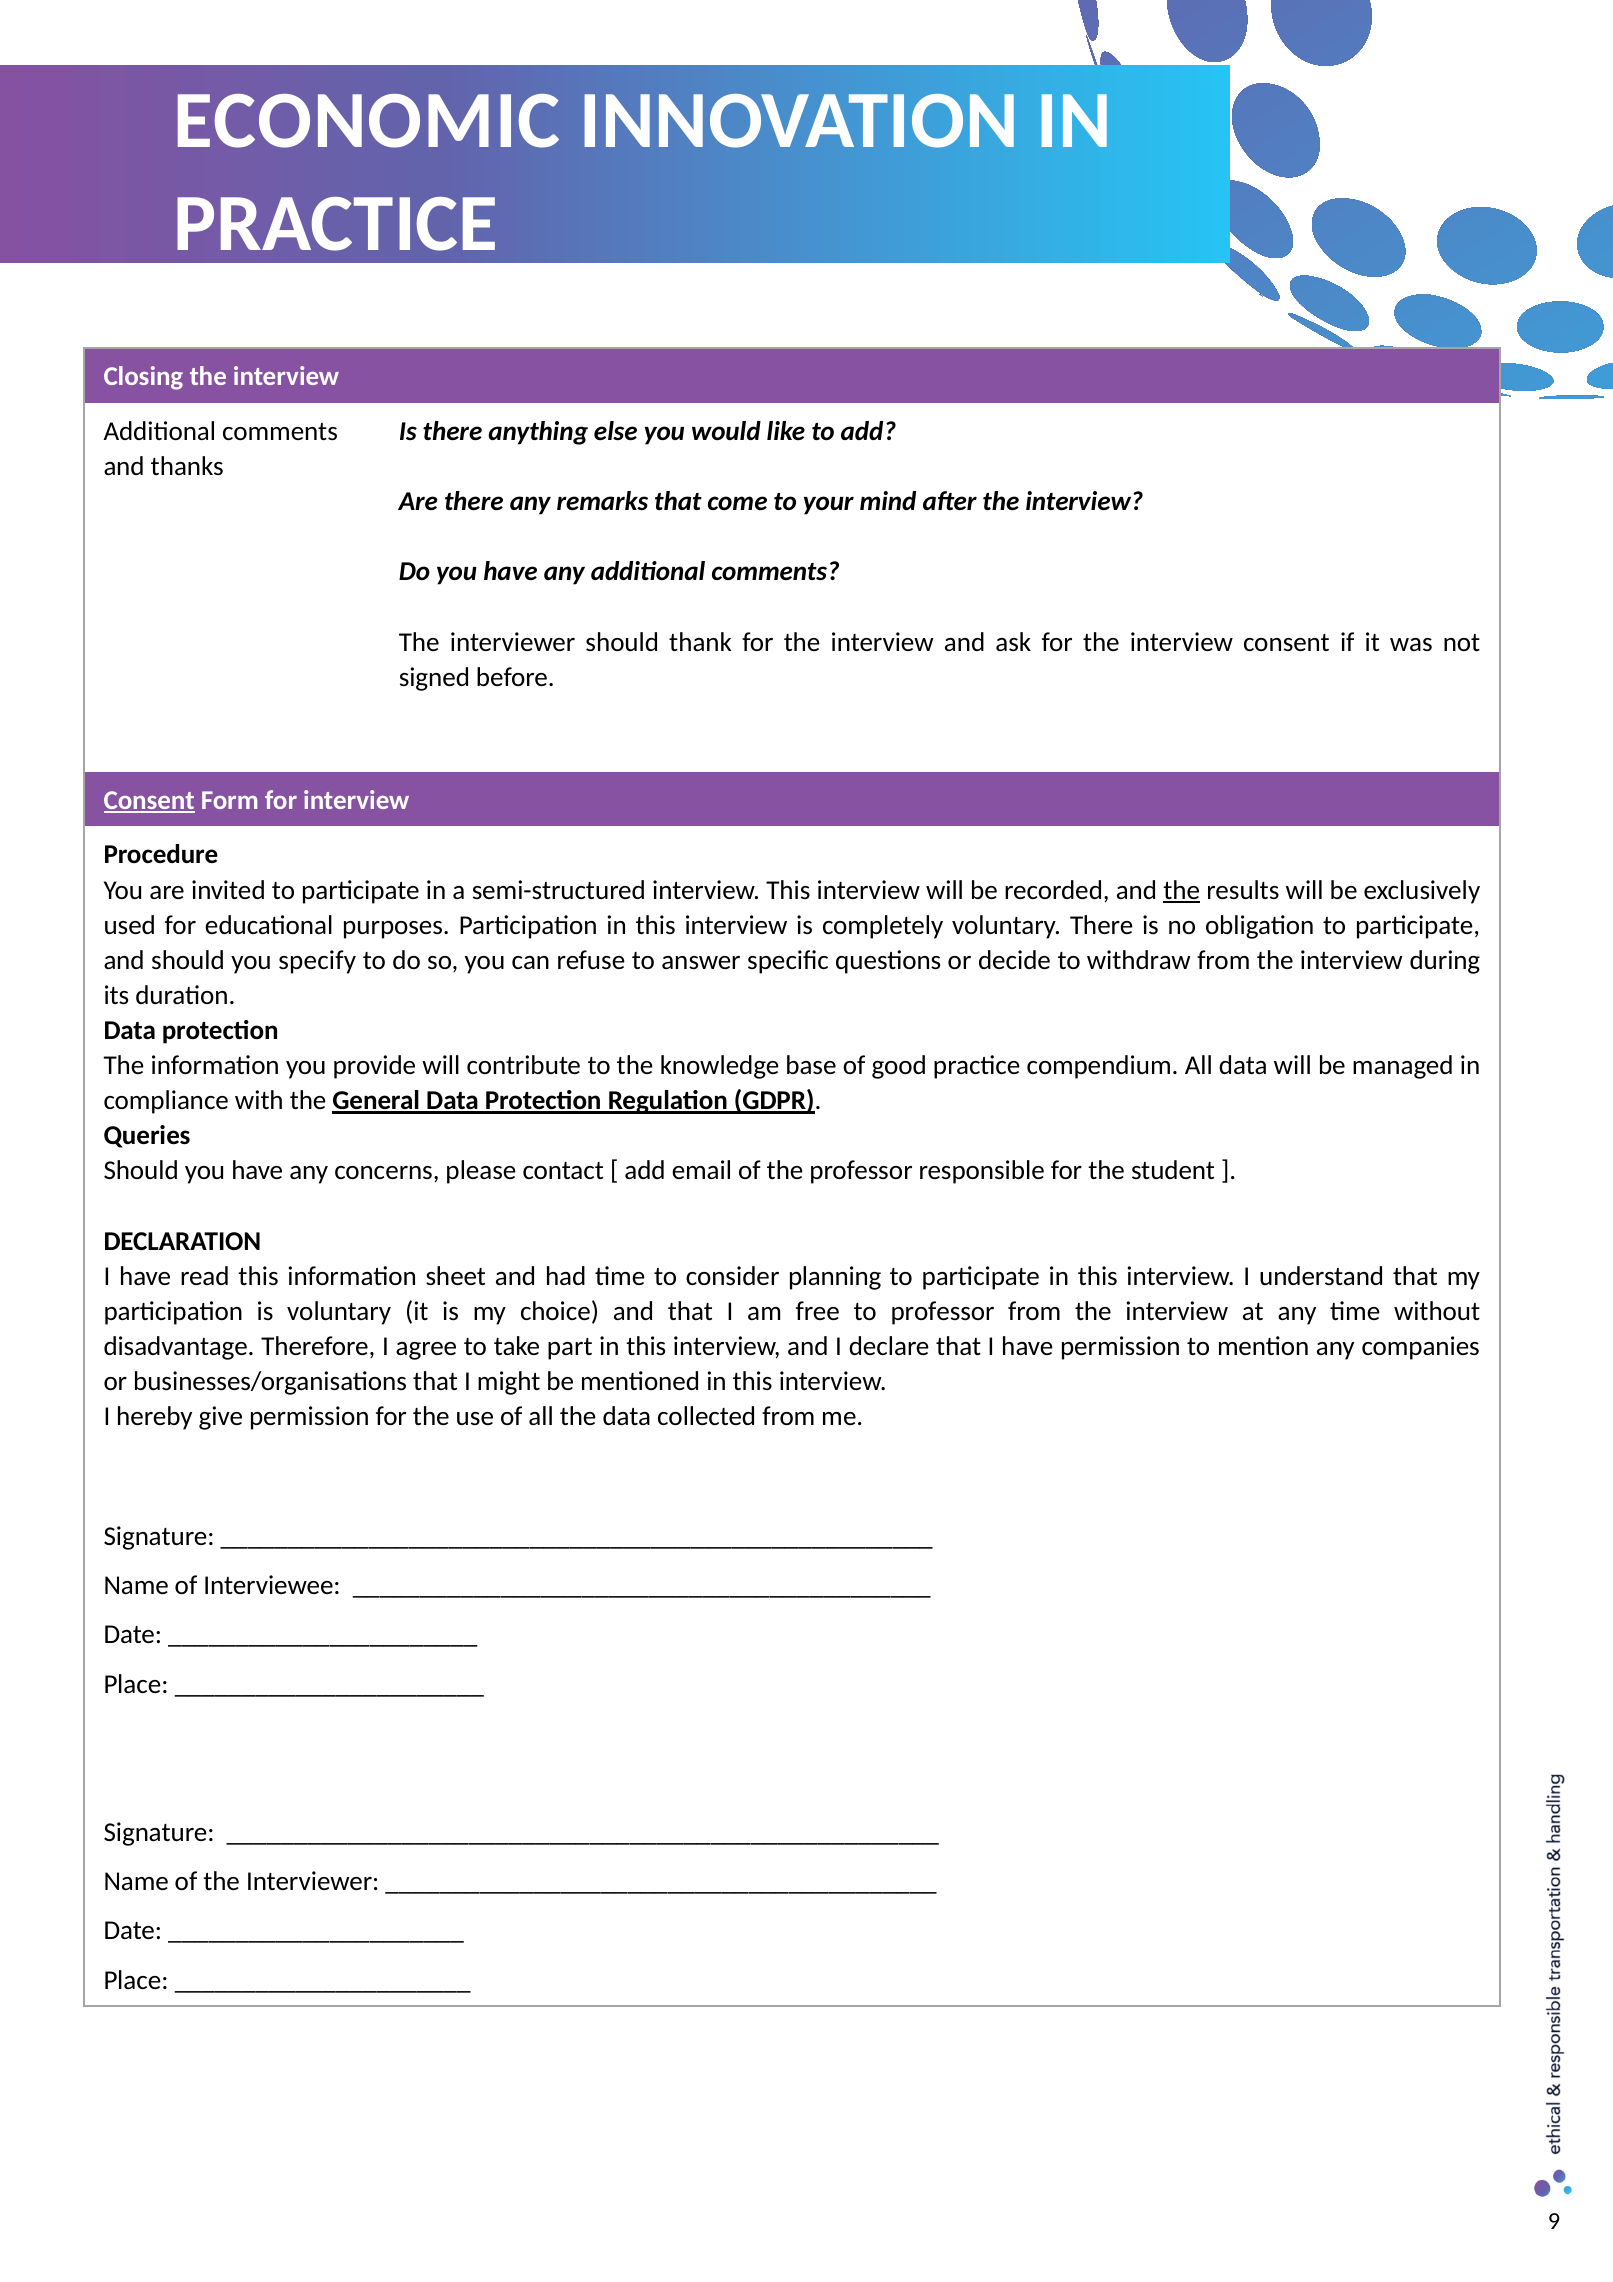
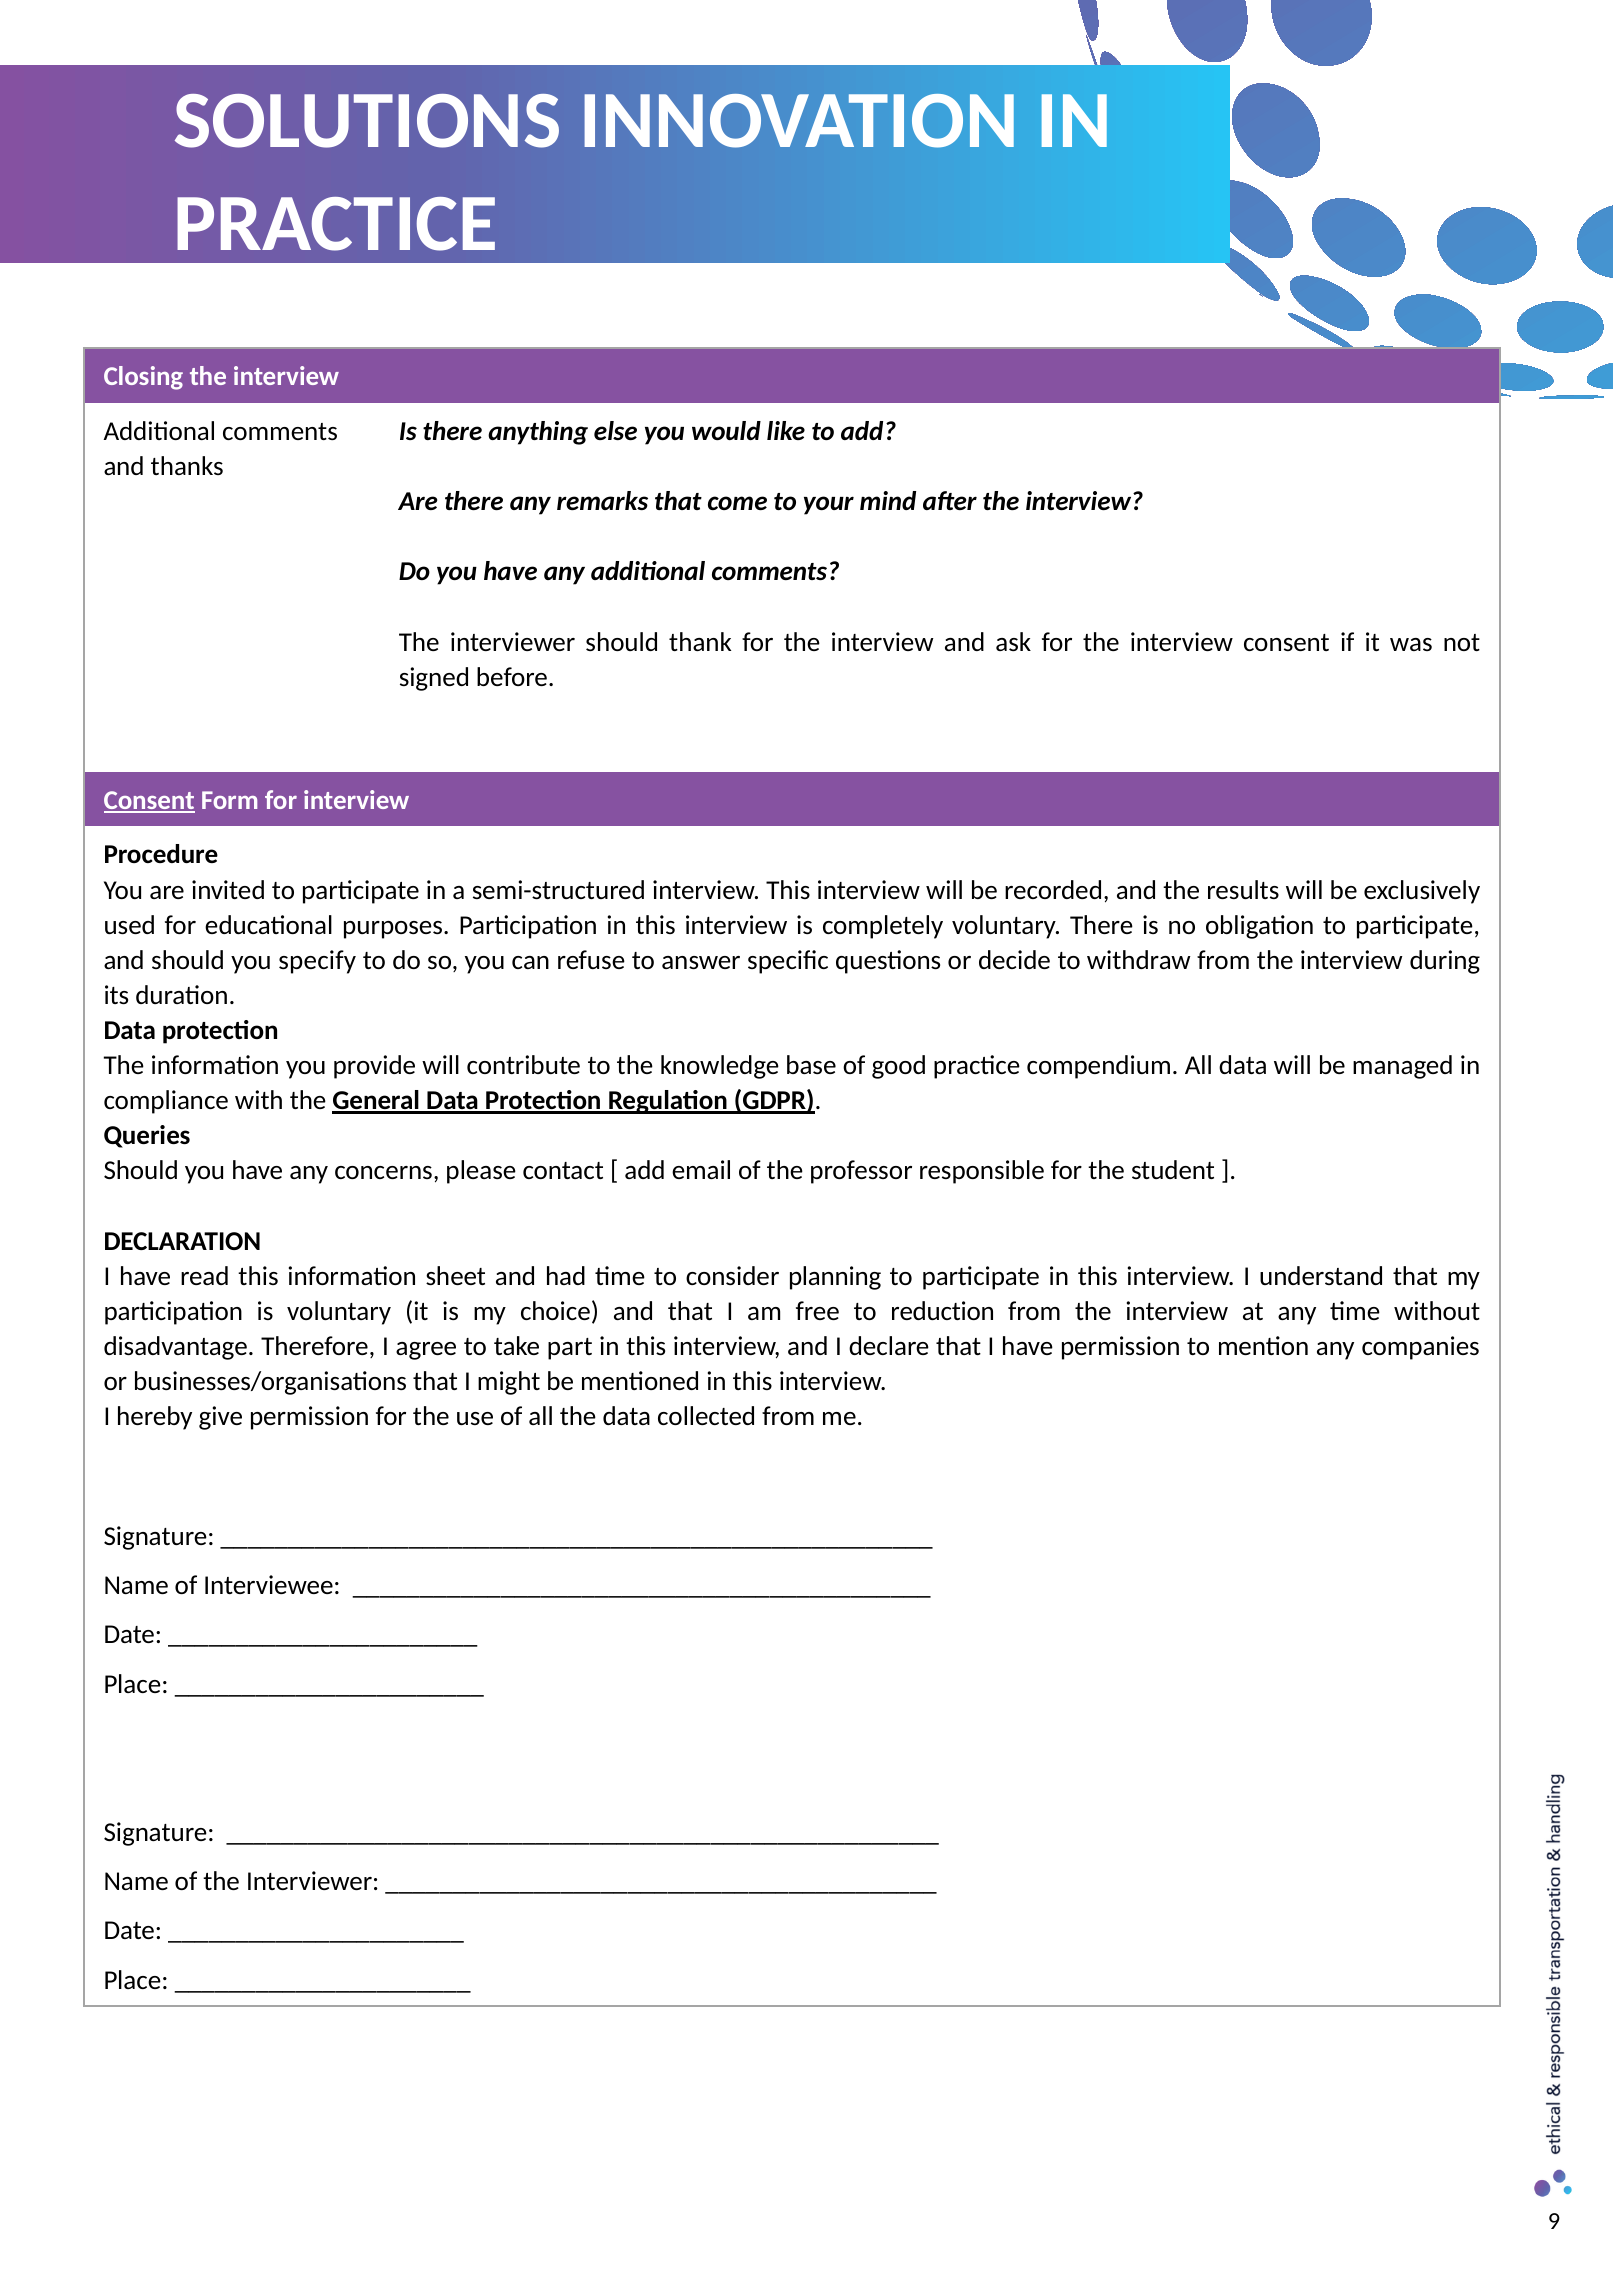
ECONOMIC: ECONOMIC -> SOLUTIONS (368, 121)
the underline: present -> none (1182, 890)
to professor: professor -> reduction (943, 1311)
